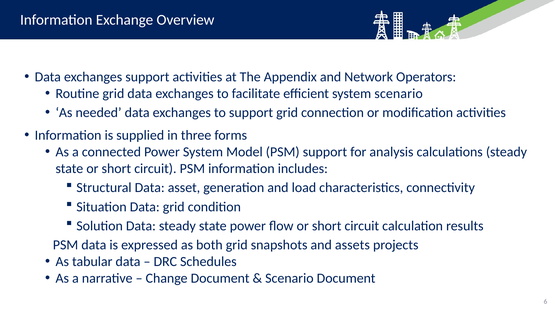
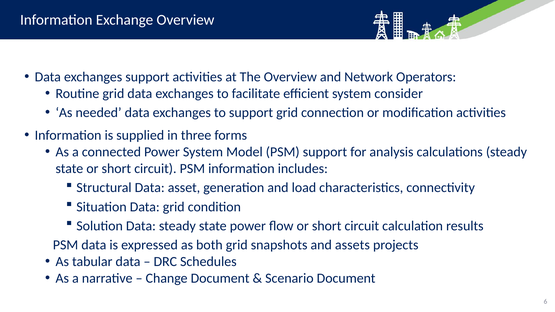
The Appendix: Appendix -> Overview (290, 77)
system scenario: scenario -> consider (399, 94)
